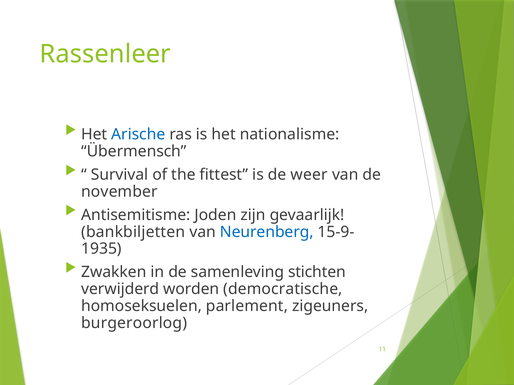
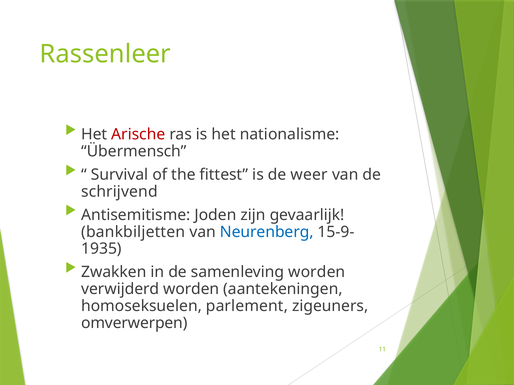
Arische colour: blue -> red (138, 135)
november: november -> schrijvend (119, 192)
samenleving stichten: stichten -> worden (317, 272)
democratische: democratische -> aantekeningen (283, 289)
burgeroorlog: burgeroorlog -> omverwerpen (134, 323)
